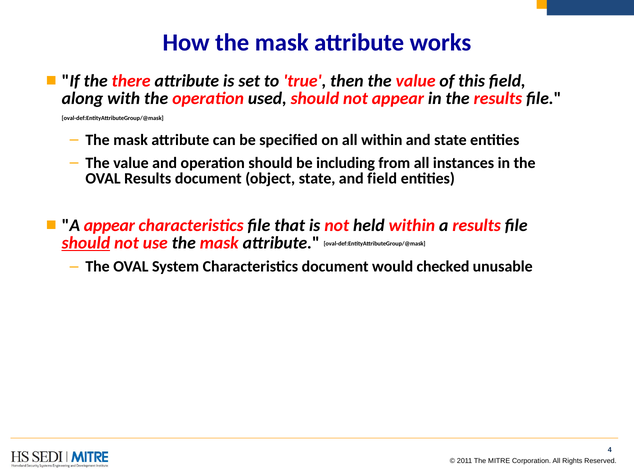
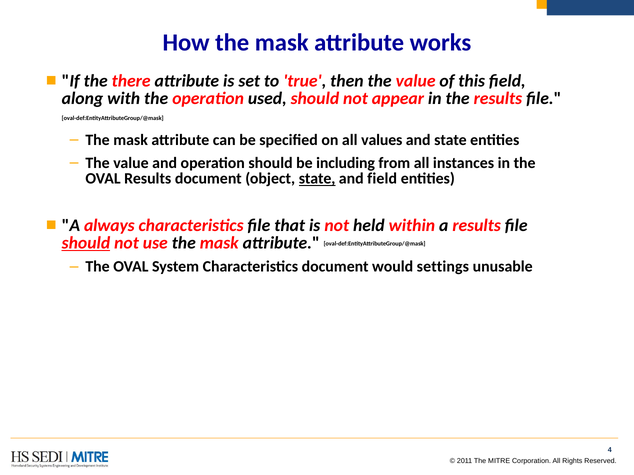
all within: within -> values (382, 140)
state underline: none -> present (317, 179)
A appear: appear -> always (109, 226)
checked: checked -> settings (443, 267)
